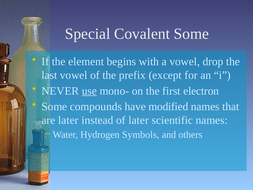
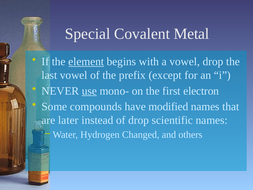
Covalent Some: Some -> Metal (191, 34)
element underline: none -> present (86, 62)
of later: later -> drop (139, 120)
Symbols: Symbols -> Changed (141, 135)
